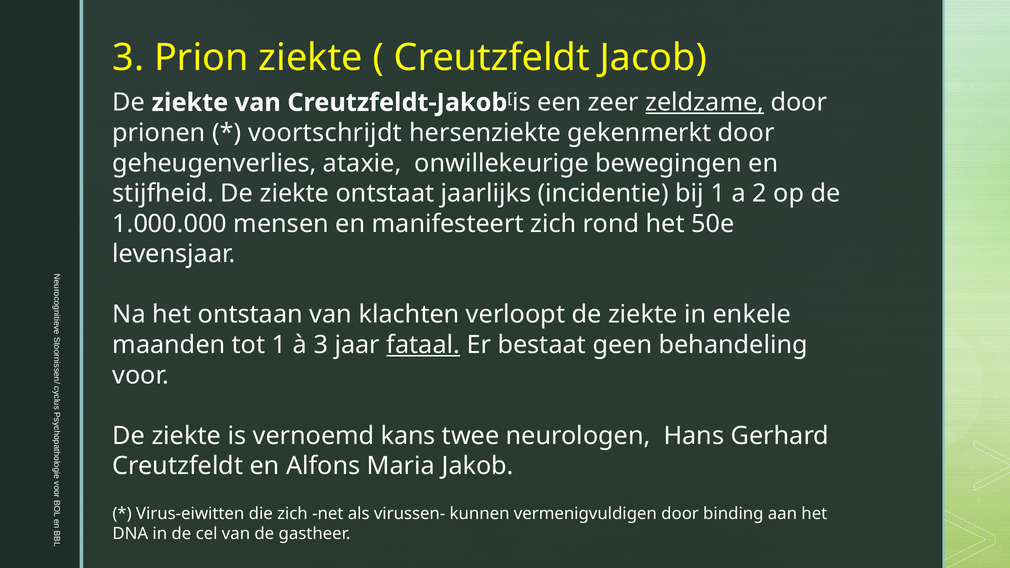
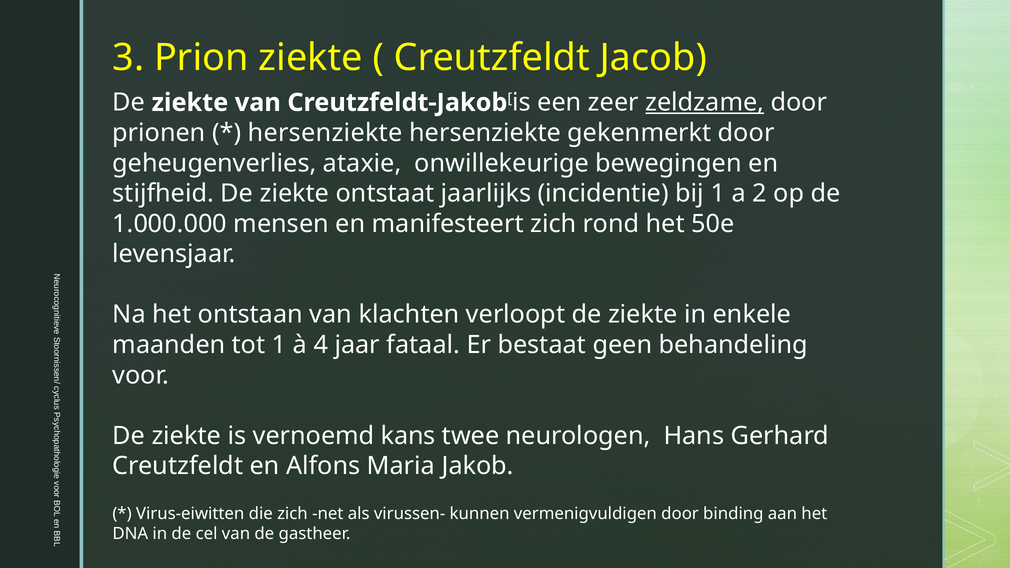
voortschrijdt: voortschrijdt -> hersenziekte (325, 133)
à 3: 3 -> 4 (321, 345)
fataal underline: present -> none (423, 345)
